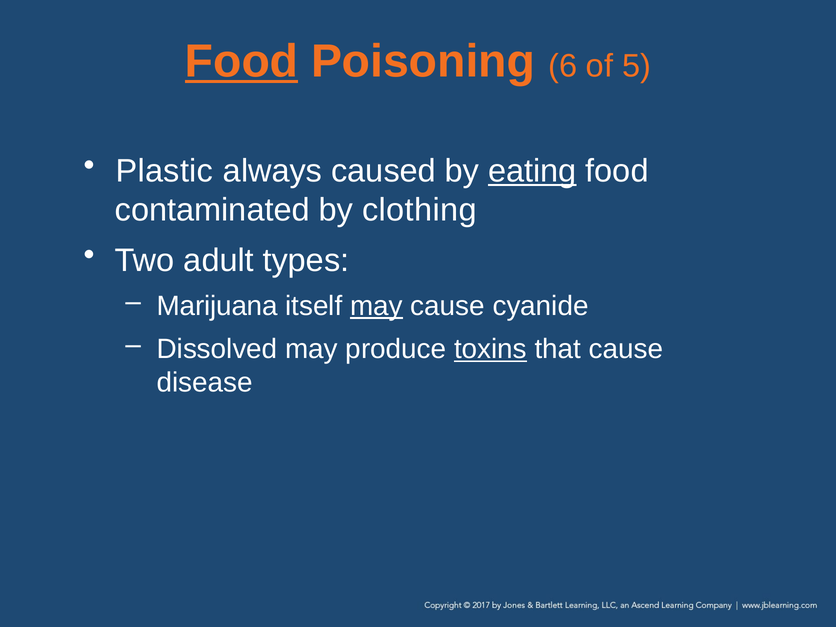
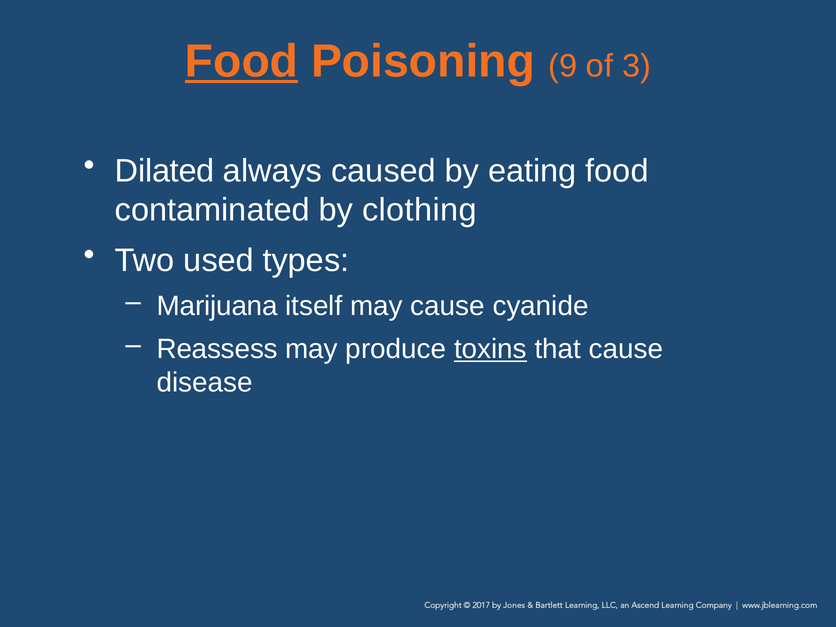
6: 6 -> 9 (563, 66)
5: 5 -> 3 (636, 66)
Plastic: Plastic -> Dilated (165, 171)
eating underline: present -> none (532, 171)
adult: adult -> used (219, 260)
may underline: present -> none (376, 306)
Dissolved: Dissolved -> Reassess (217, 349)
